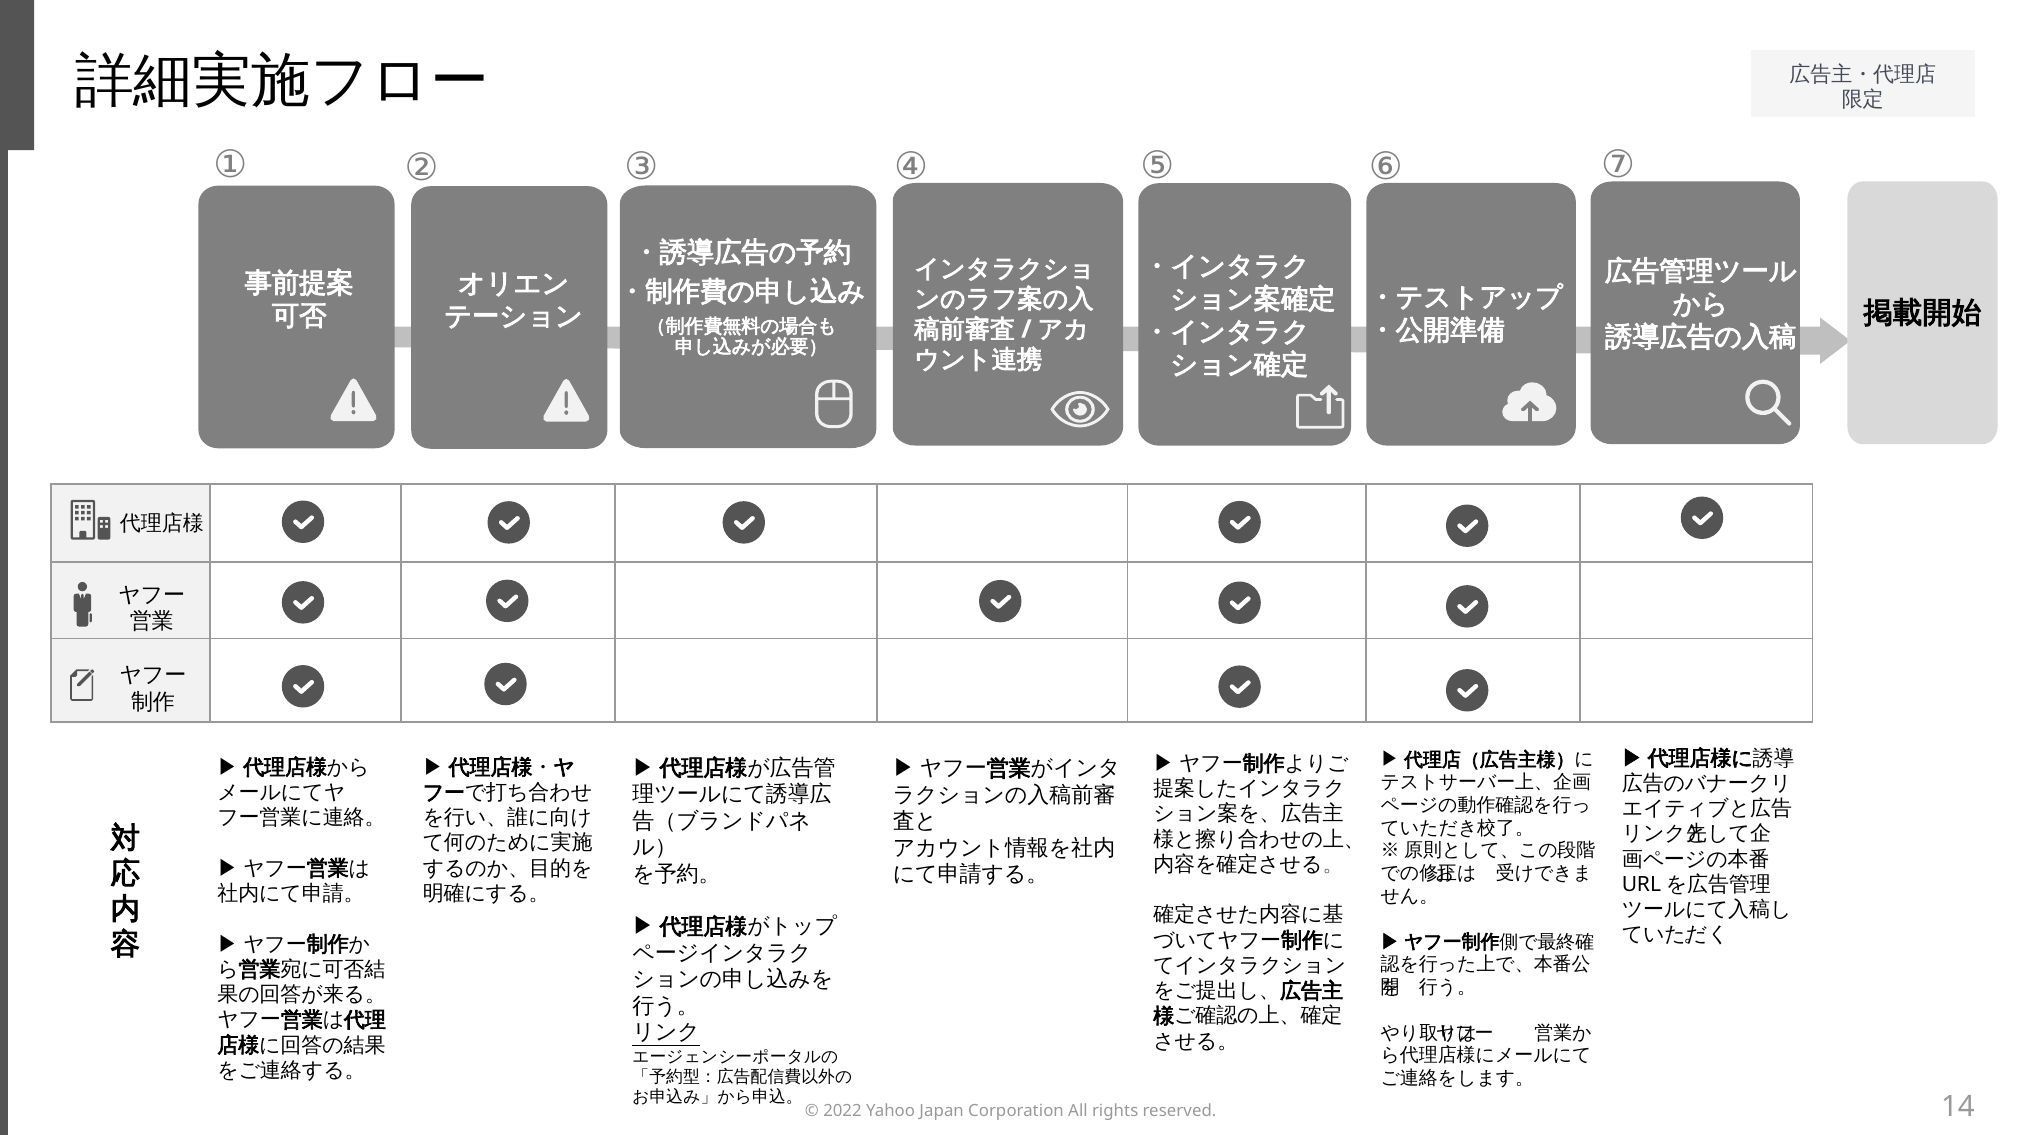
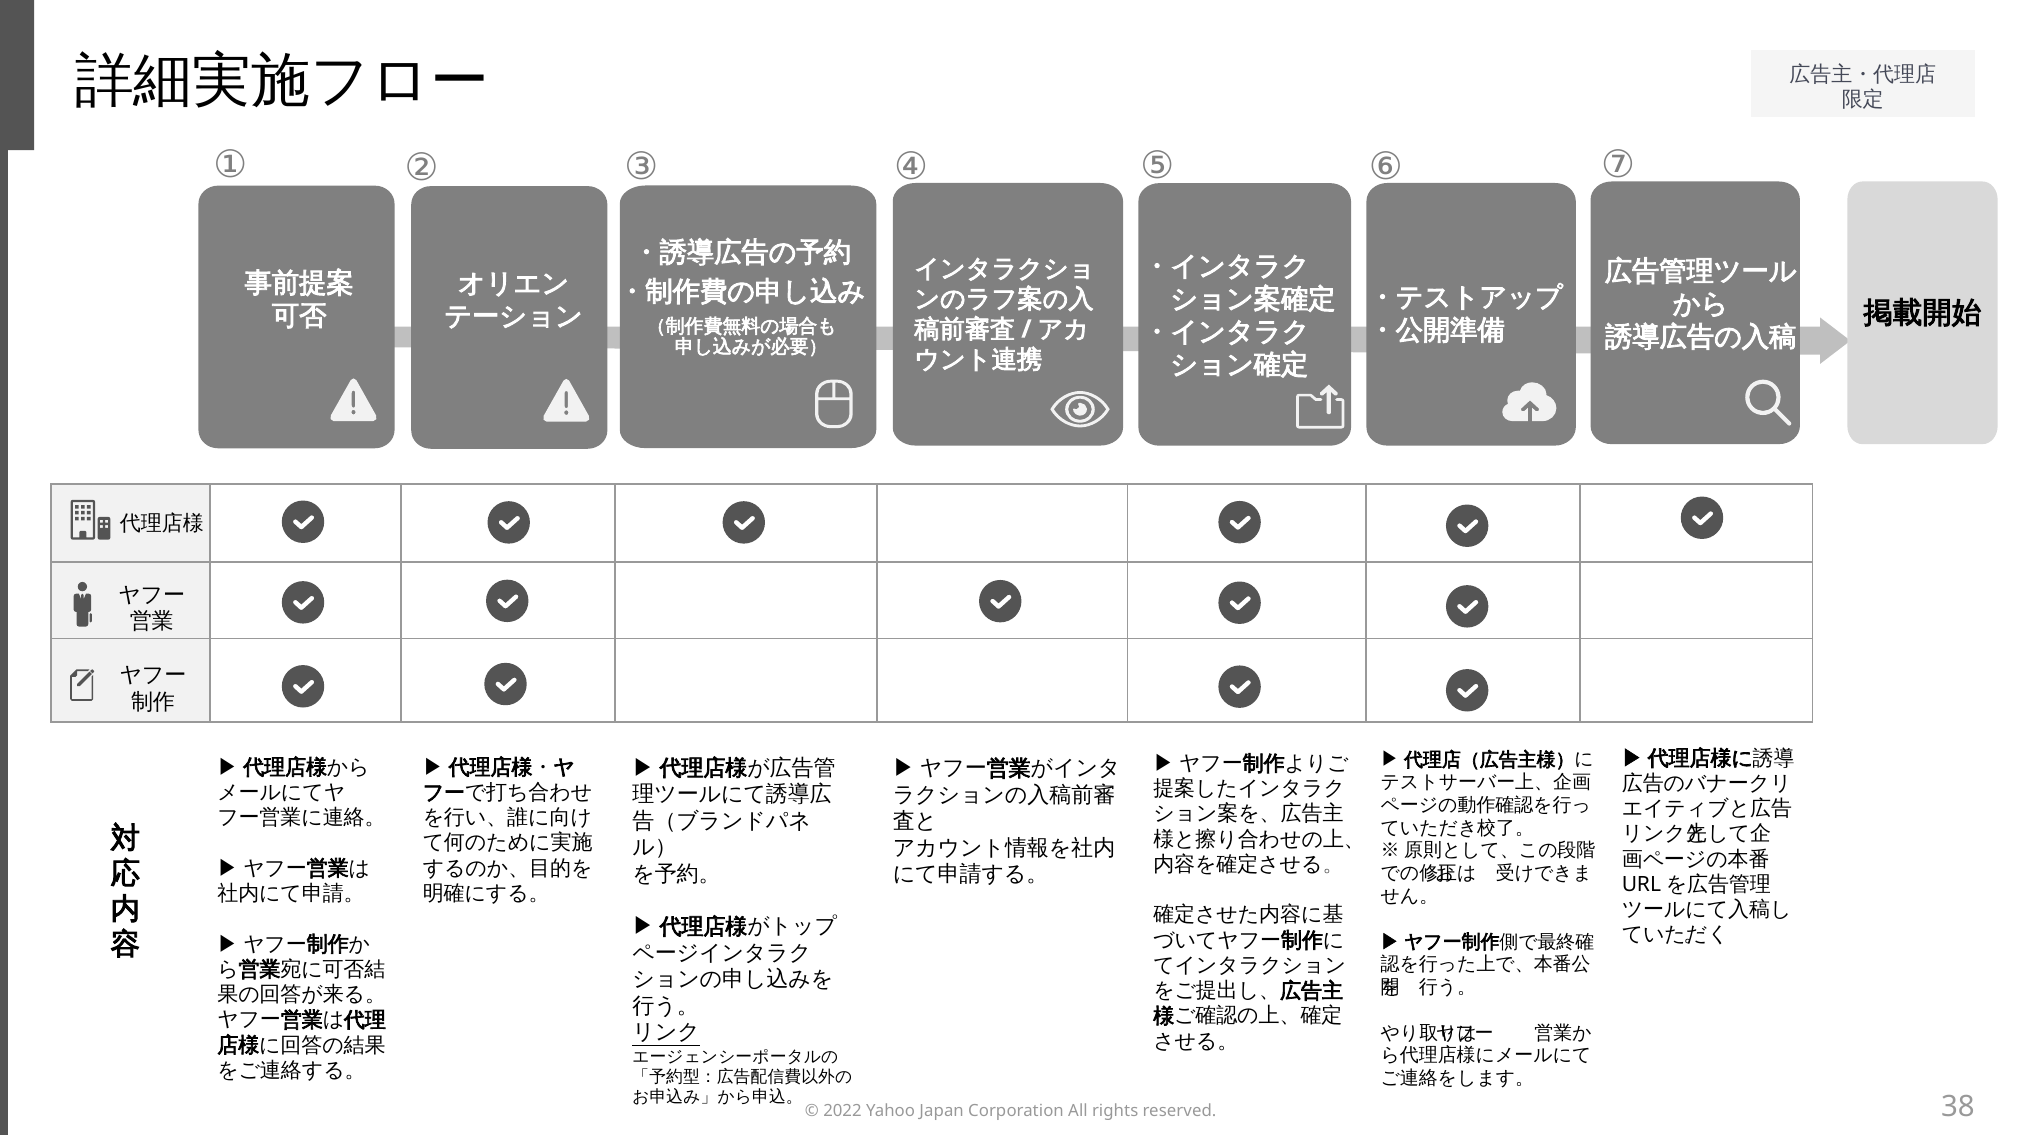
14: 14 -> 38 (1958, 1107)
